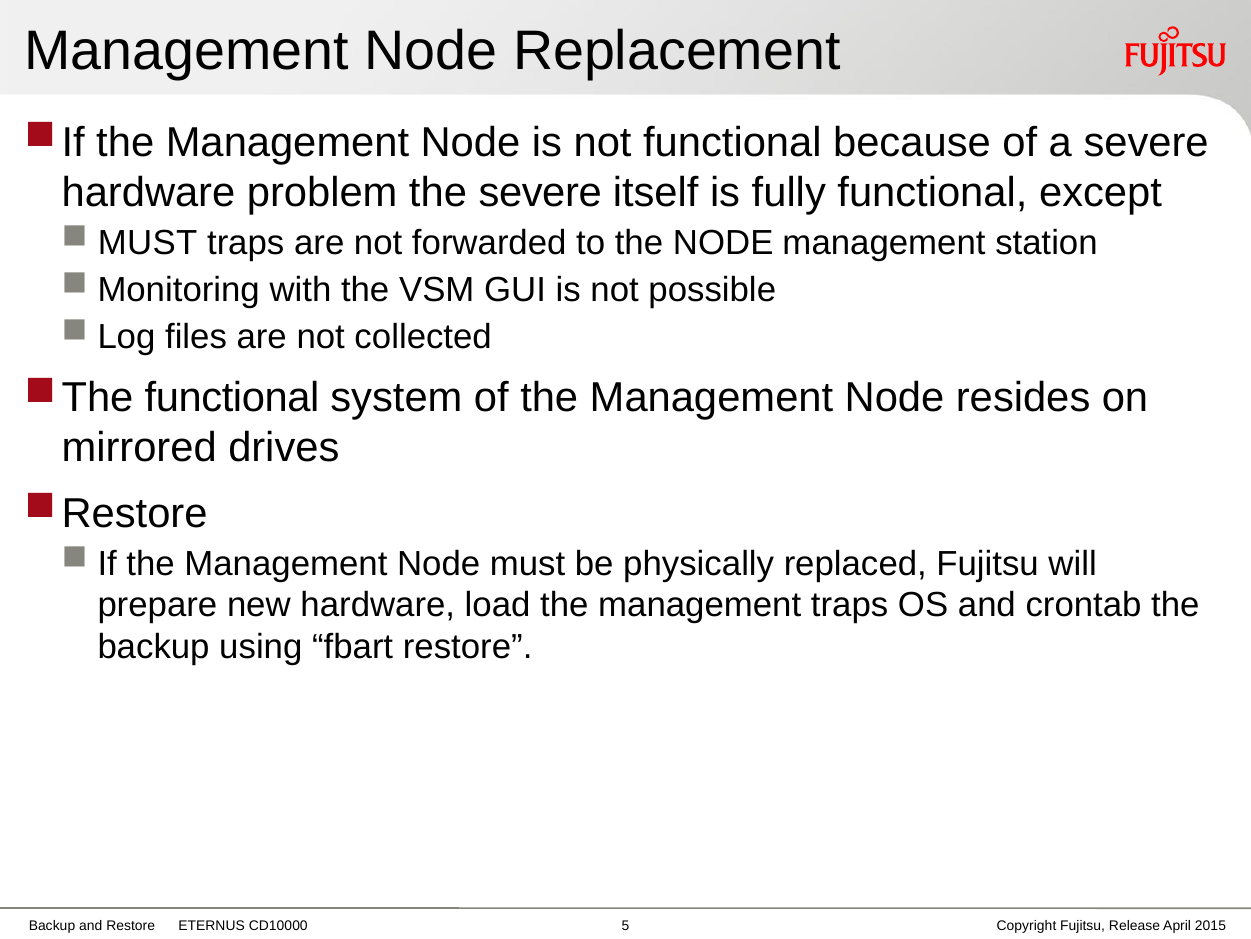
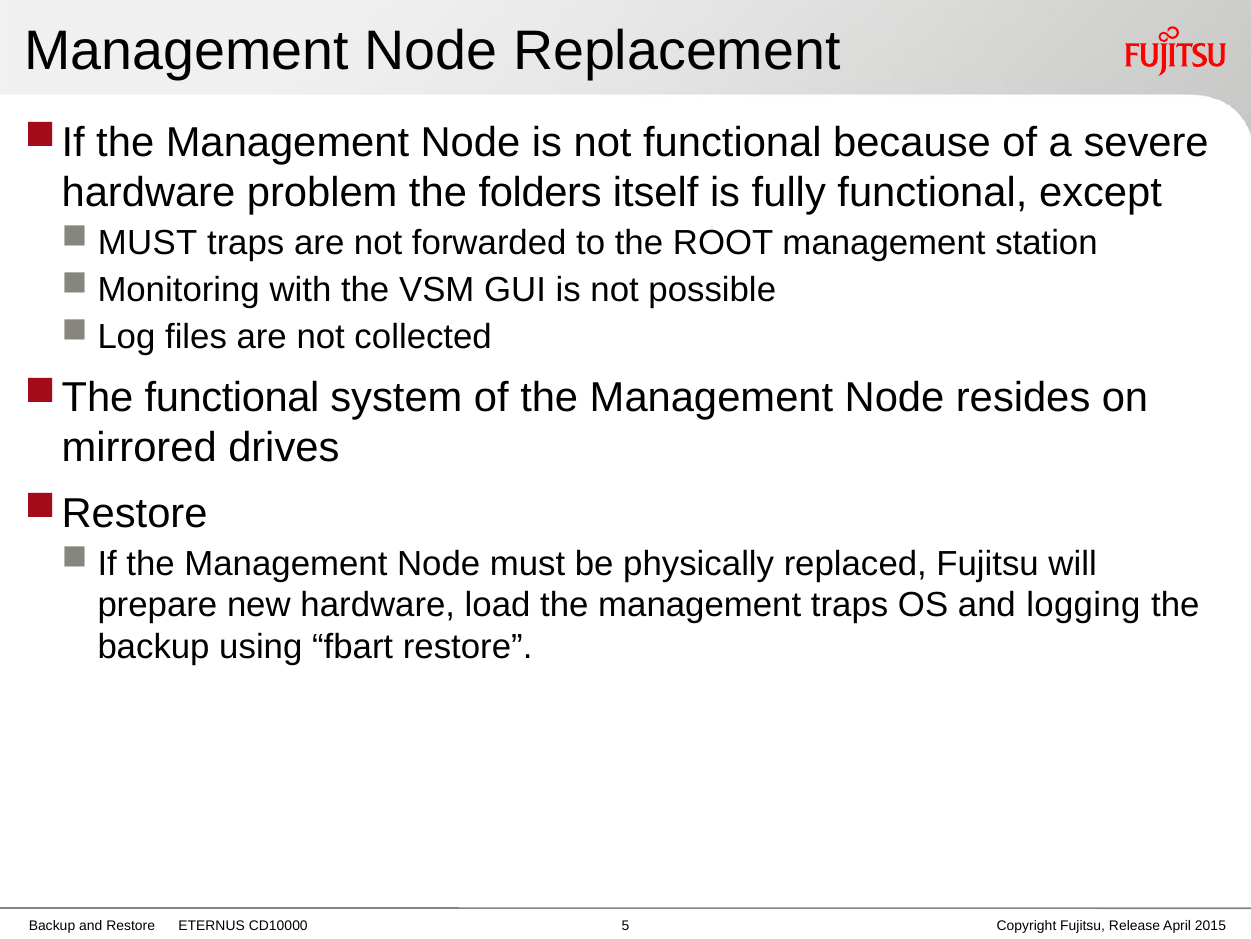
the severe: severe -> folders (540, 192)
the NODE: NODE -> ROOT (723, 243)
crontab: crontab -> logging (1083, 605)
